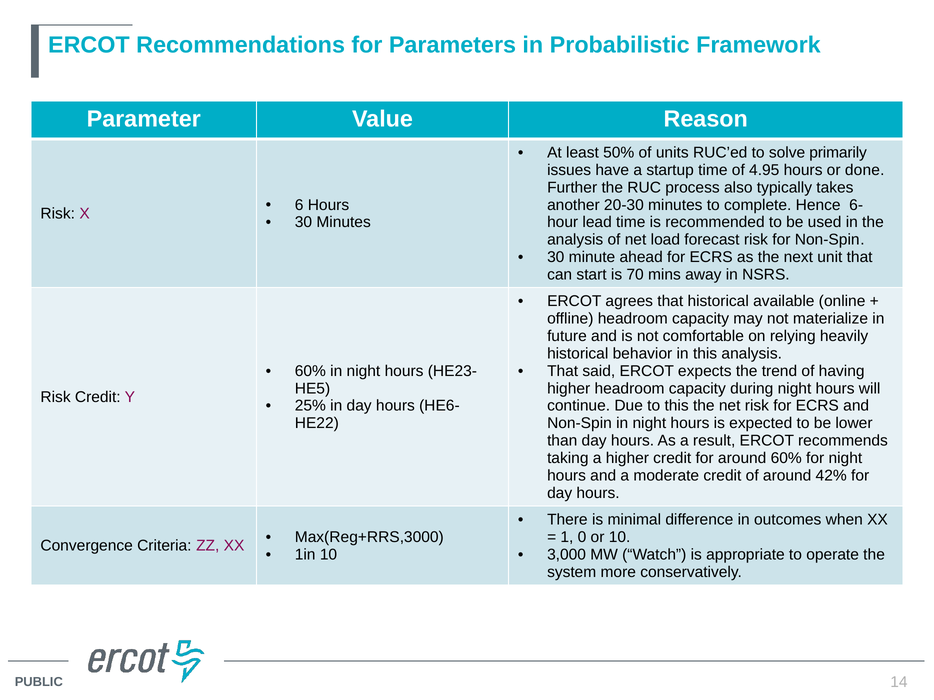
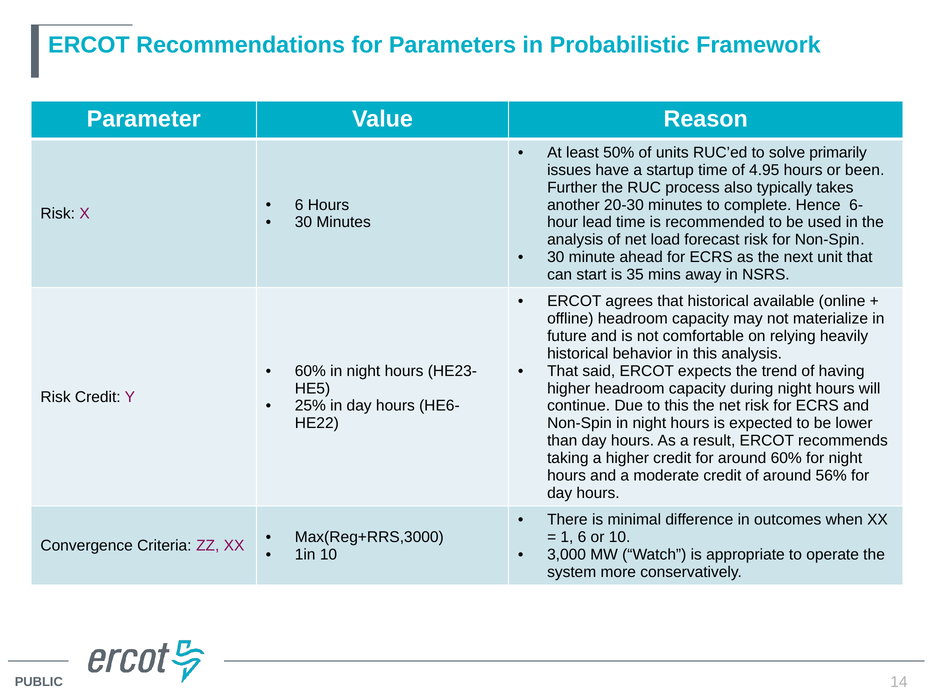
done: done -> been (865, 170)
70: 70 -> 35 (635, 275)
42%: 42% -> 56% (831, 476)
1 0: 0 -> 6 (582, 538)
